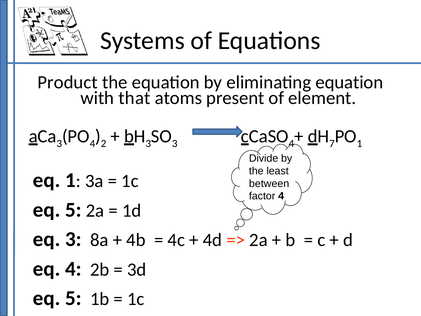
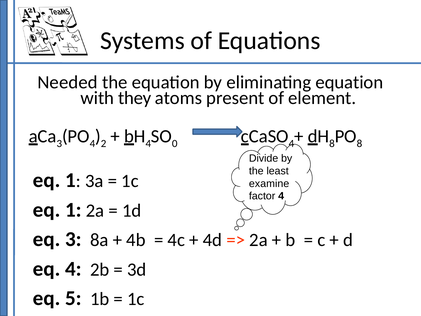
Product: Product -> Needed (68, 82)
that: that -> they (135, 98)
3: 3 -> 4 (148, 143)
3: 3 -> 0 (175, 143)
7: 7 -> 8 (332, 143)
1: 1 -> 8 (359, 143)
between: between -> examine (269, 183)
5: 5 -> 1 (73, 210)
